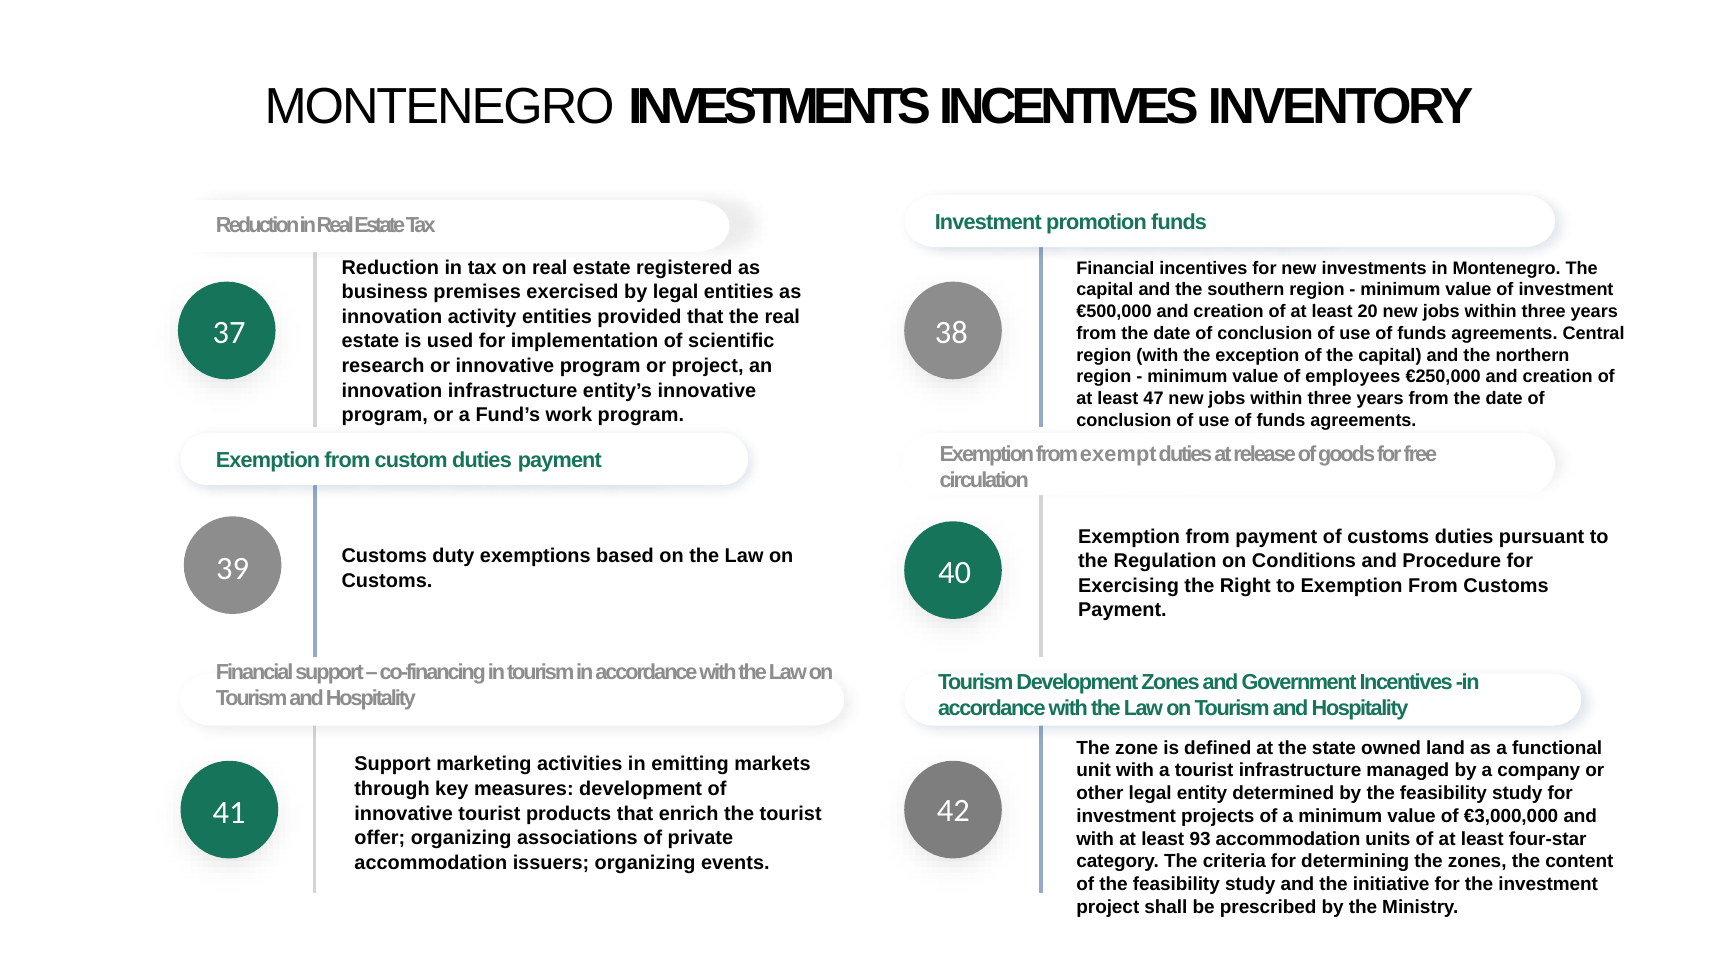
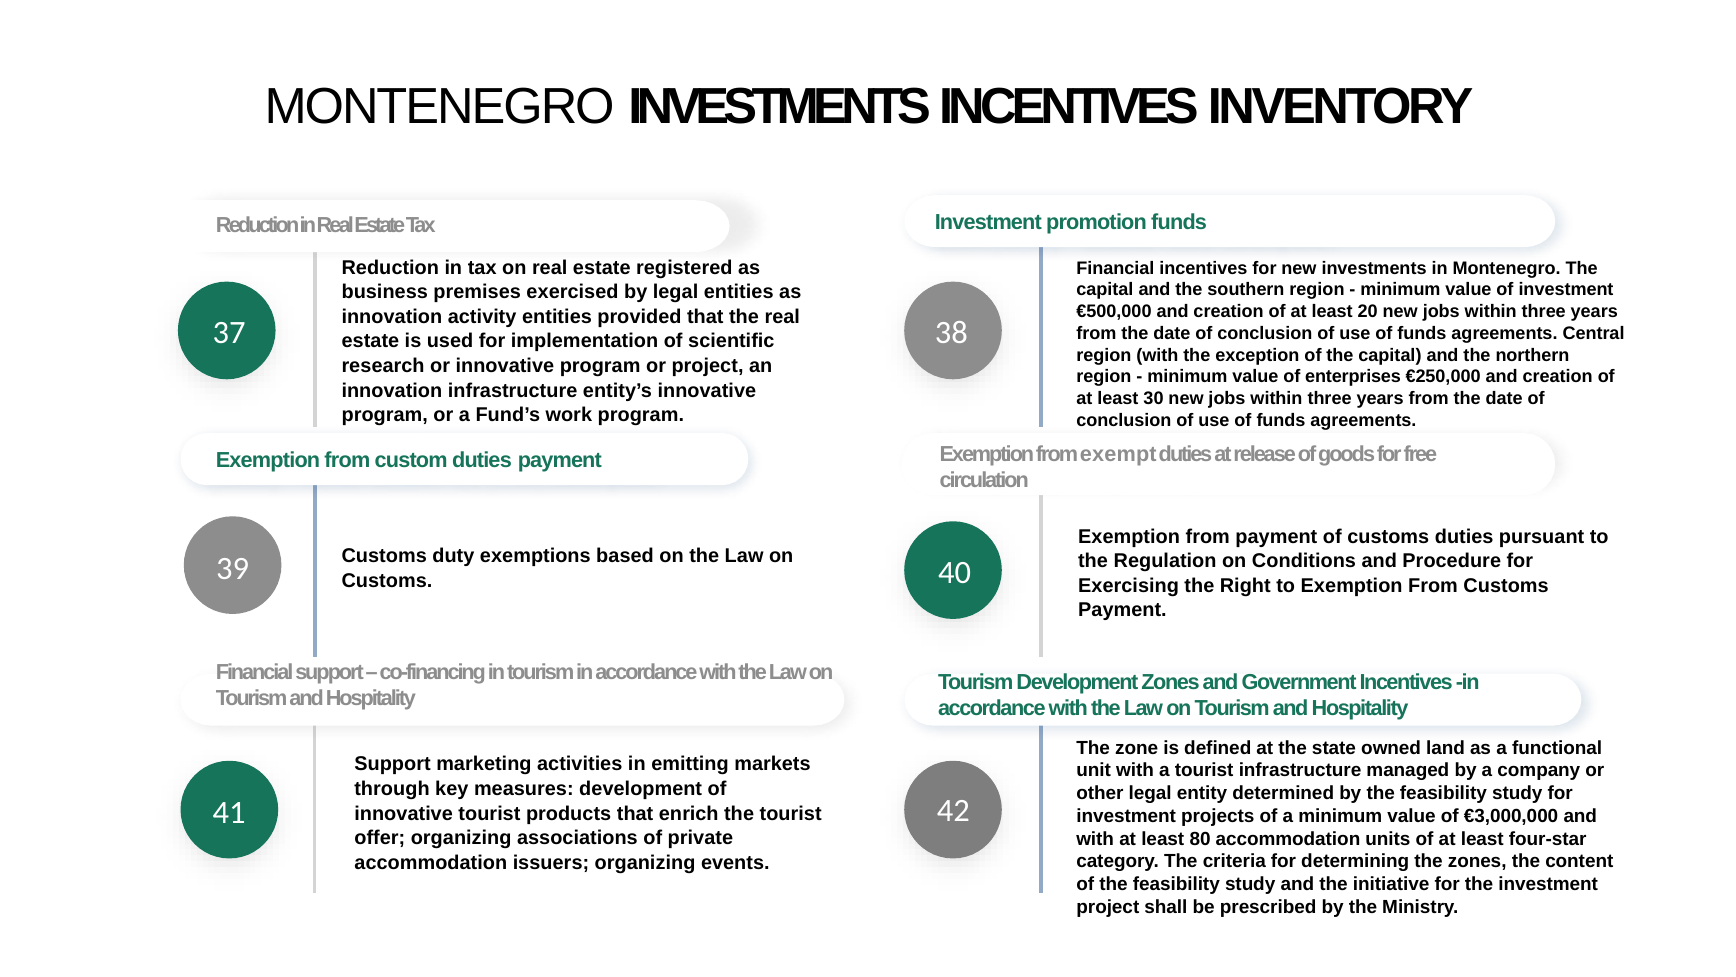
employees: employees -> enterprises (1353, 377)
47: 47 -> 30 (1154, 398)
93: 93 -> 80 (1200, 838)
